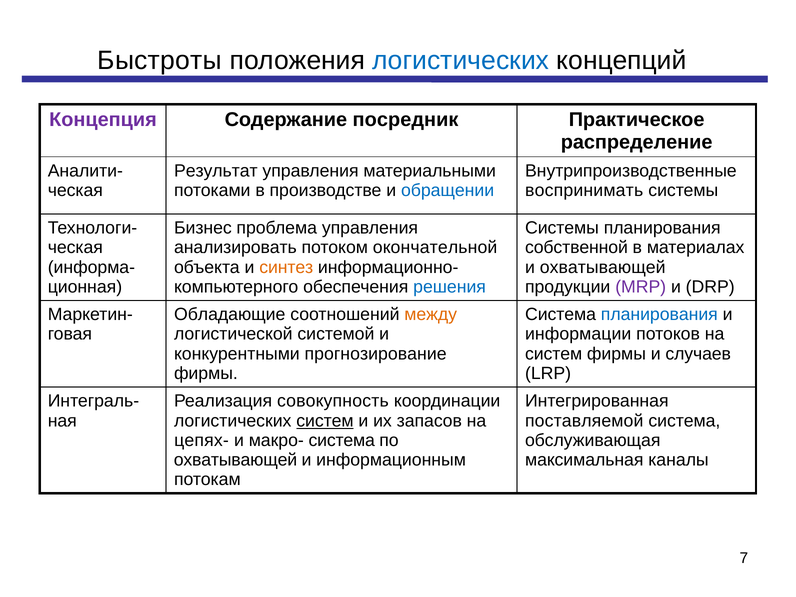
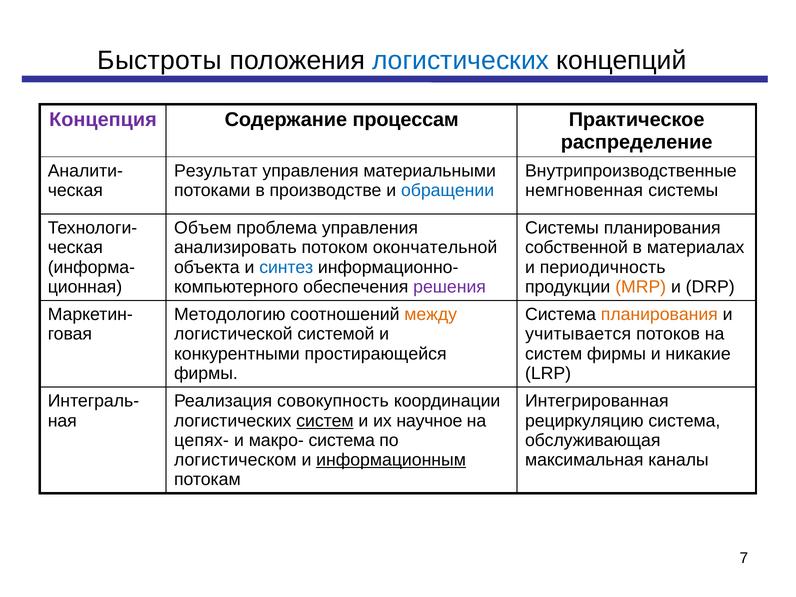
посредник: посредник -> процессам (406, 120)
воспринимать: воспринимать -> немгновенная (584, 190)
Бизнес: Бизнес -> Объем (203, 228)
синтез colour: orange -> blue (286, 267)
и охватывающей: охватывающей -> периодичность (603, 267)
решения colour: blue -> purple (450, 287)
MRP colour: purple -> orange (641, 287)
Обладающие: Обладающие -> Методологию (230, 314)
планирования colour: blue -> orange (659, 314)
информации: информации -> учитывается (578, 334)
прогнозирование: прогнозирование -> простирающейся (376, 354)
случаев: случаев -> никакие (698, 354)
запасов: запасов -> научное (429, 421)
поставляемой: поставляемой -> рециркуляцию (584, 421)
охватывающей: охватывающей -> логистическом (235, 460)
информационным underline: none -> present (391, 460)
